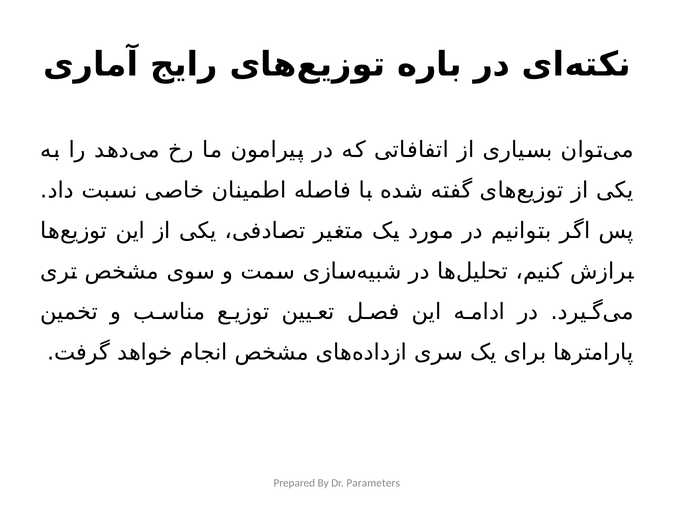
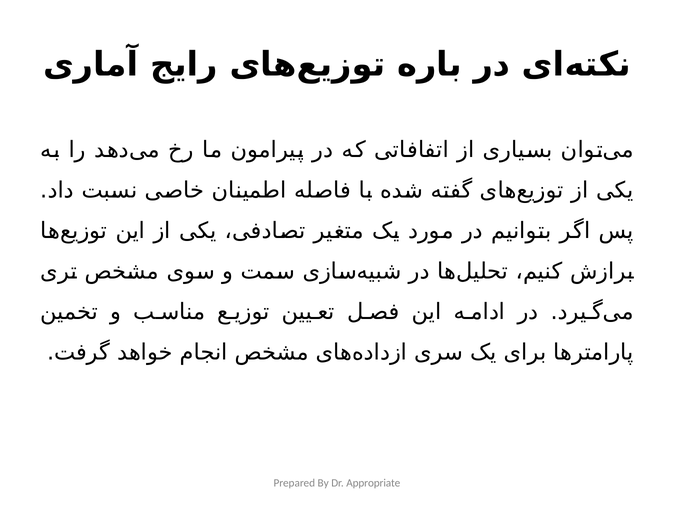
Parameters: Parameters -> Appropriate (373, 483)
